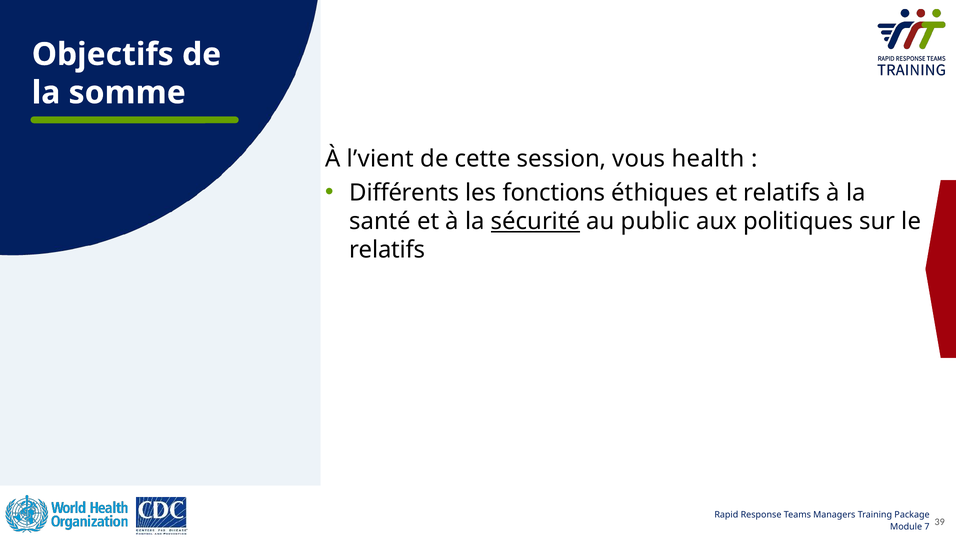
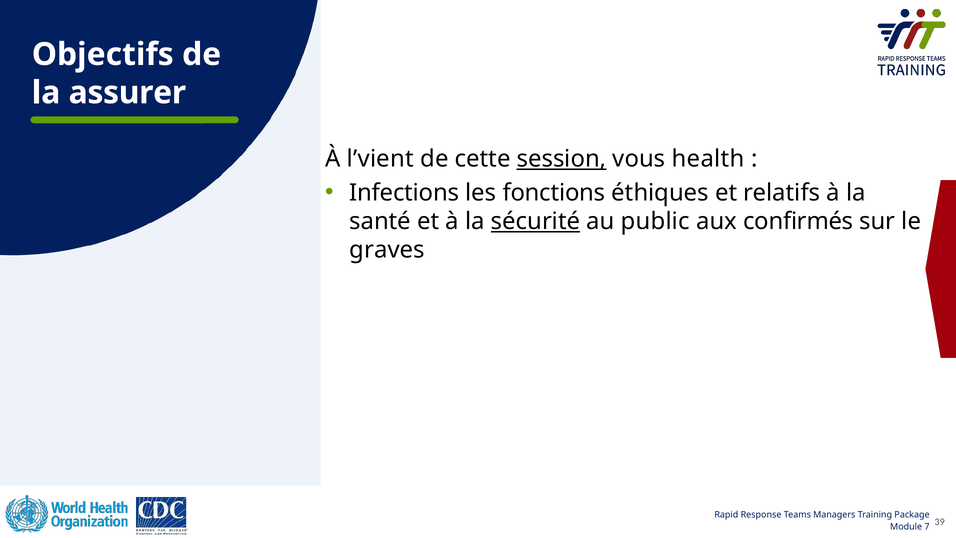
somme: somme -> assurer (127, 93)
session underline: none -> present (561, 159)
Différents: Différents -> Infections (404, 193)
politiques: politiques -> confirmés (798, 221)
relatifs: relatifs -> graves (387, 250)
